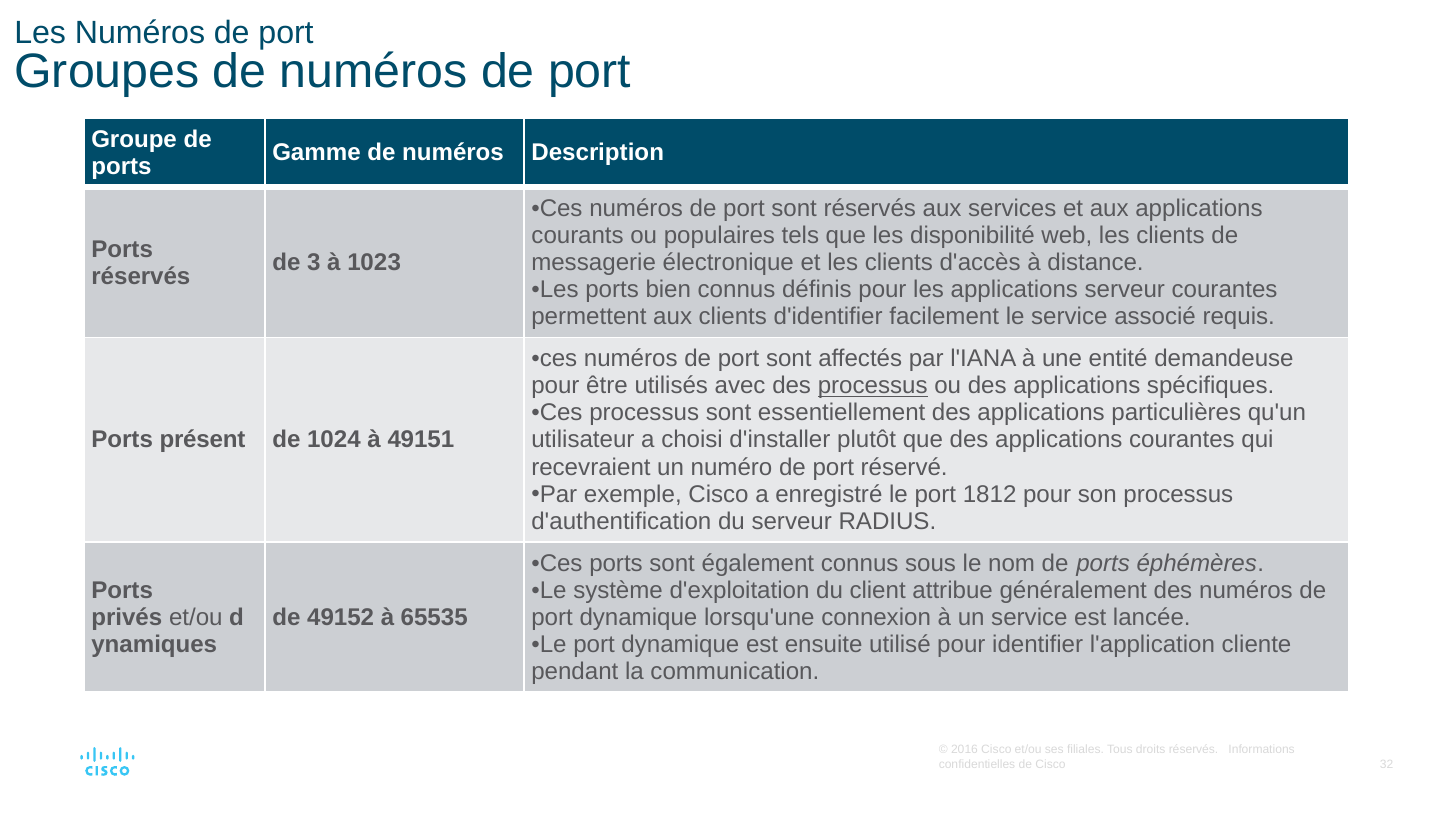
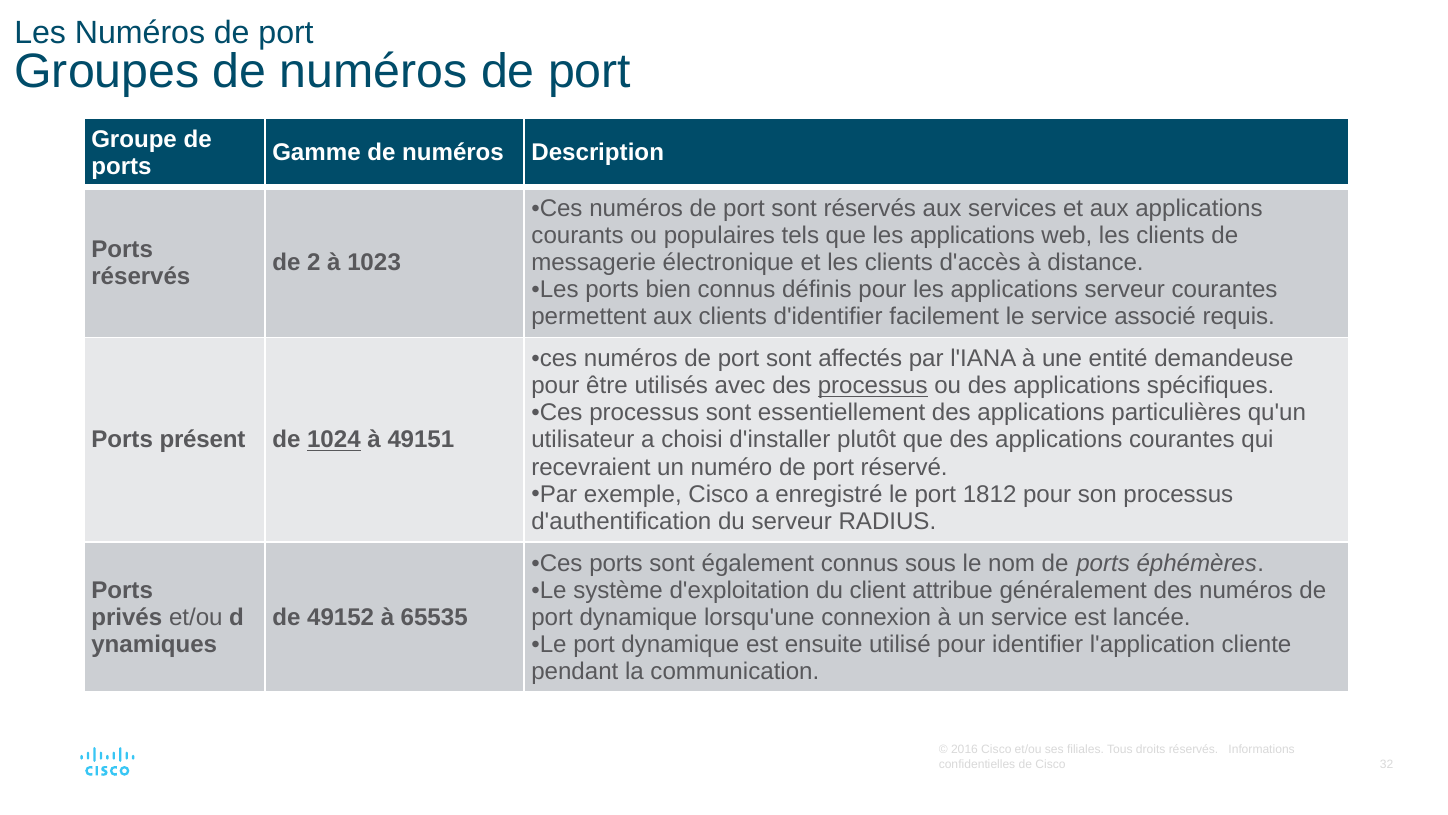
que les disponibilité: disponibilité -> applications (973, 236)
3: 3 -> 2 (314, 263)
1024 underline: none -> present (334, 440)
